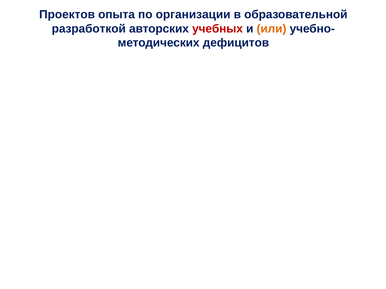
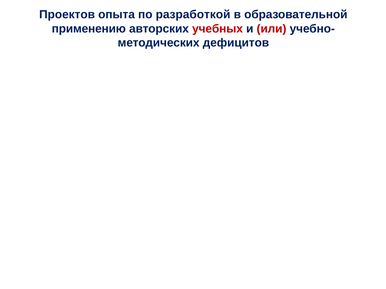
организации: организации -> разработкой (193, 15)
разработкой: разработкой -> применению (89, 29)
или colour: orange -> red (271, 29)
